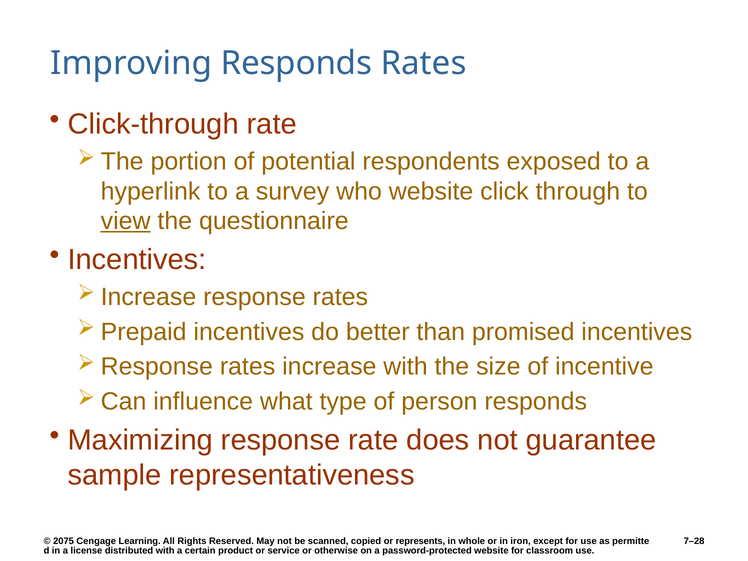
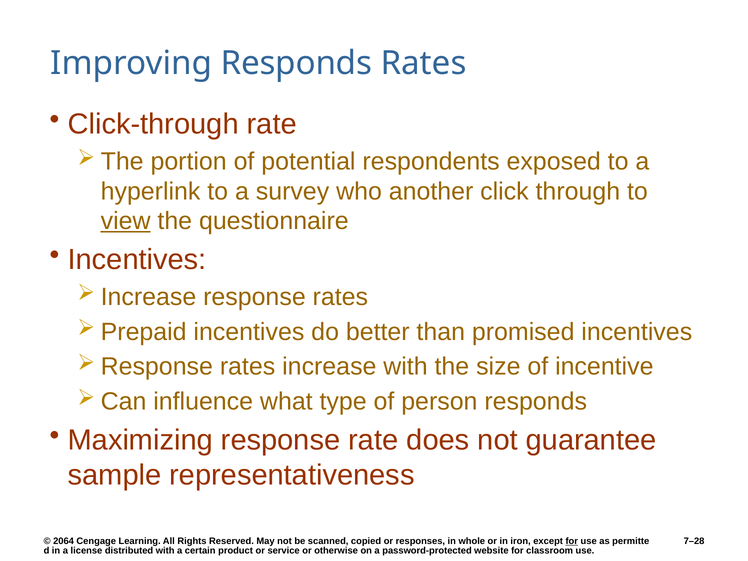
who website: website -> another (431, 191)
2075: 2075 -> 2064 (64, 541)
represents: represents -> responses (420, 541)
for underline: none -> present (572, 541)
